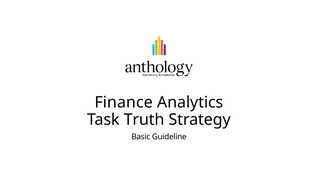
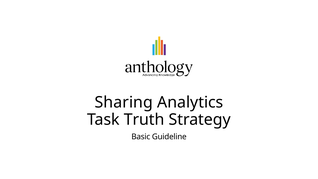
Finance: Finance -> Sharing (124, 102)
